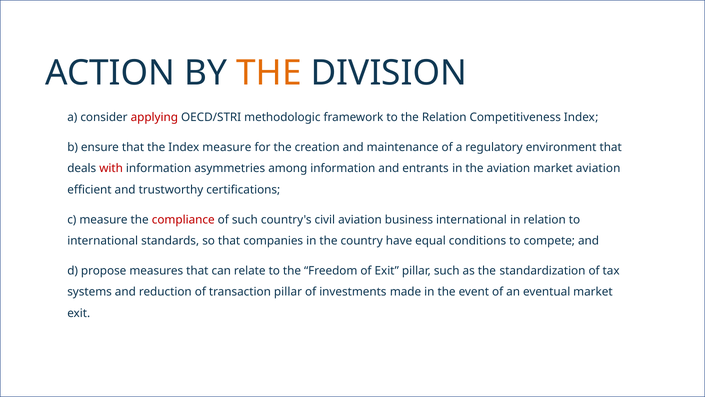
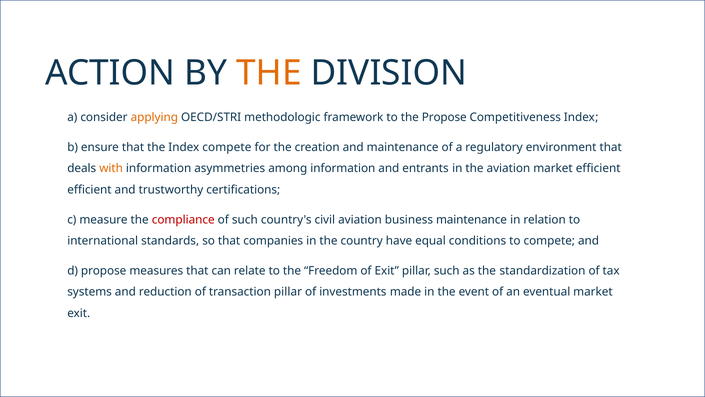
applying colour: red -> orange (154, 117)
the Relation: Relation -> Propose (444, 117)
Index measure: measure -> compete (227, 147)
with colour: red -> orange (111, 168)
market aviation: aviation -> efficient (598, 168)
business international: international -> maintenance (471, 219)
